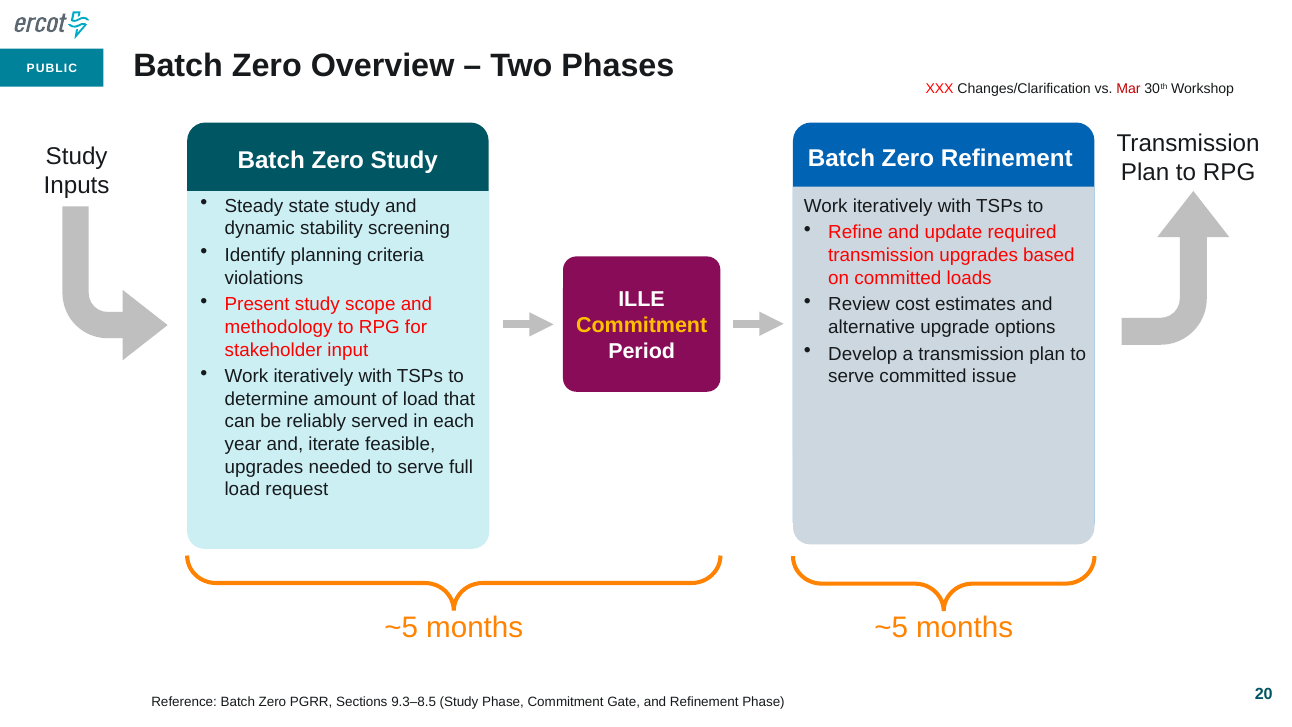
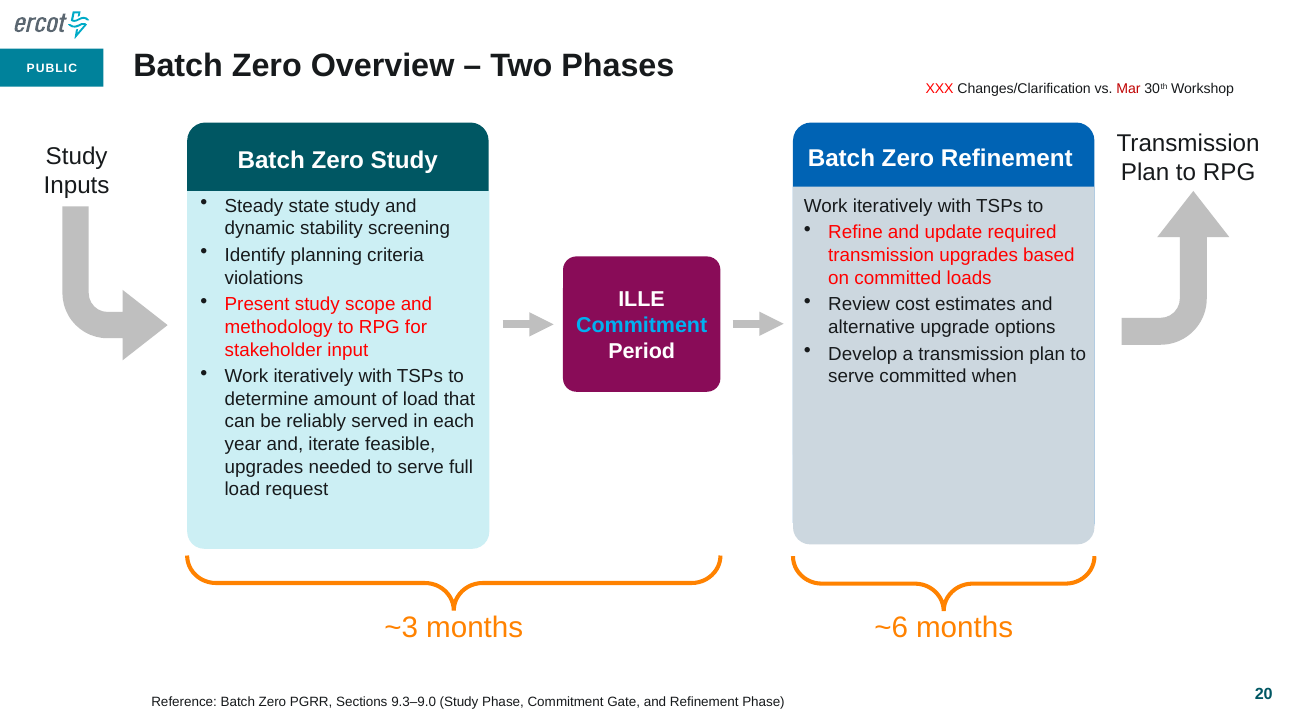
Commitment colour: yellow -> light blue (642, 325)
issue: issue -> when (994, 376)
~5: ~5 -> ~3 (401, 628)
months ~5: ~5 -> ~6 (891, 628)
9.3–8.5: 9.3–8.5 -> 9.3–9.0 (414, 702)
